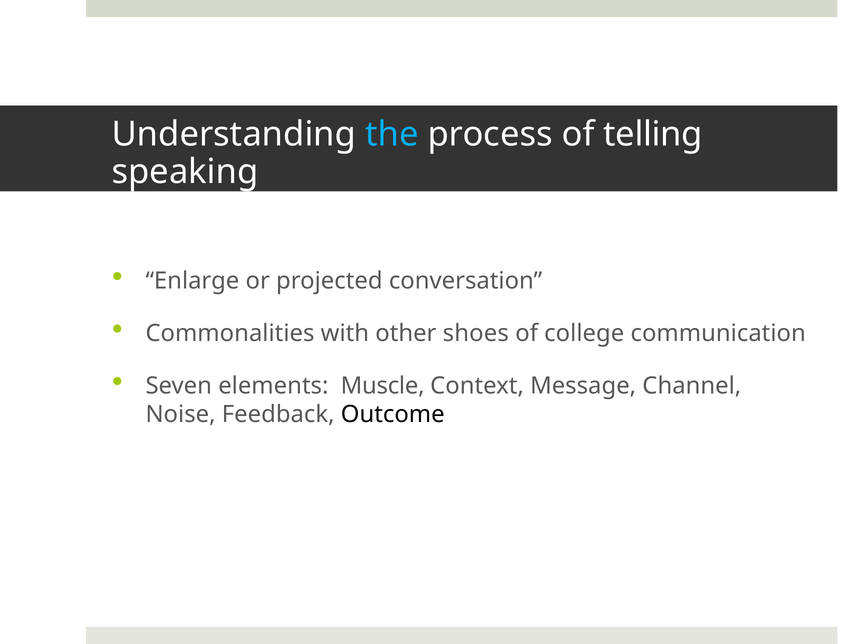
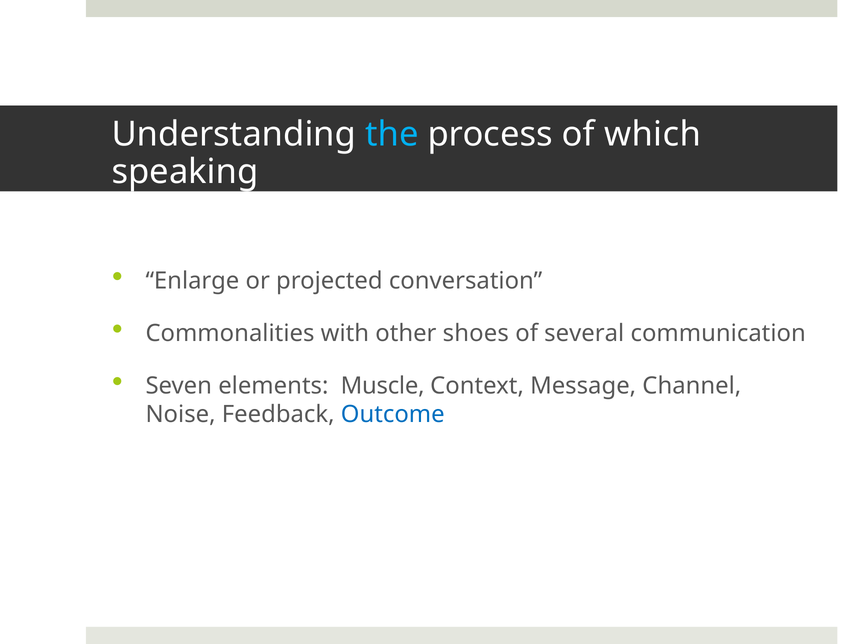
telling: telling -> which (653, 134)
college: college -> several (584, 333)
Outcome colour: black -> blue (393, 415)
